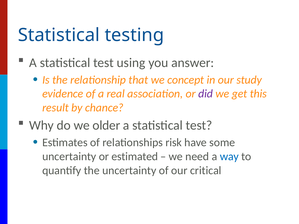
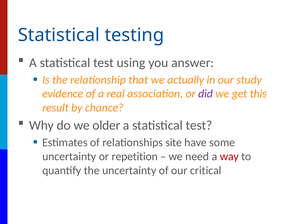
concept: concept -> actually (186, 80)
risk: risk -> site (174, 143)
estimated: estimated -> repetition (135, 157)
way colour: blue -> red (229, 157)
